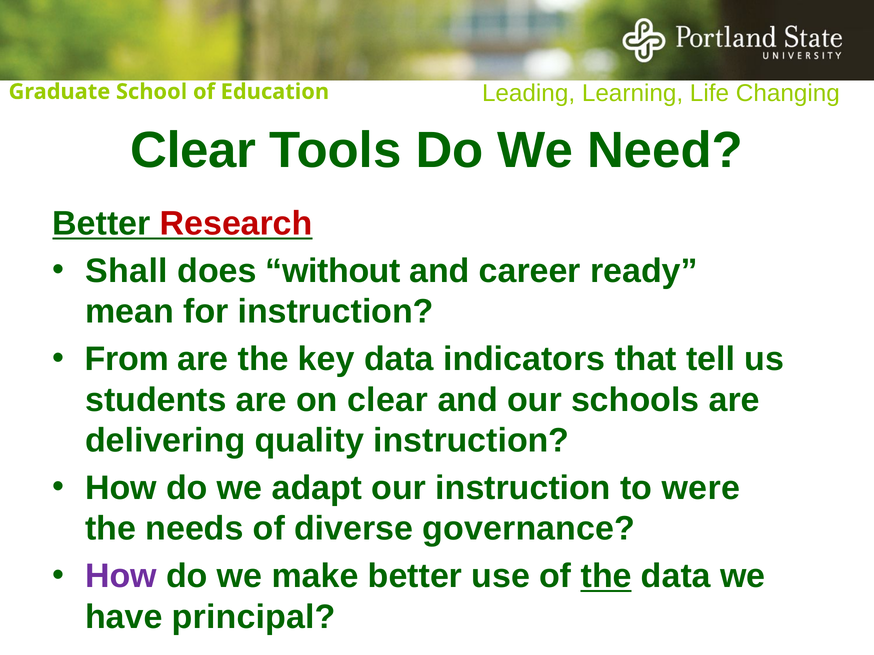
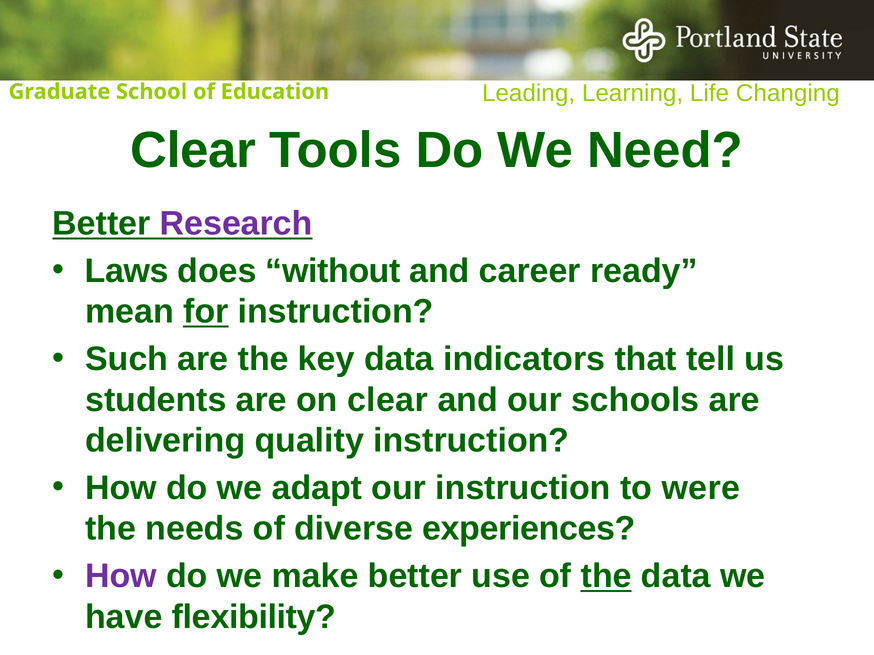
Research colour: red -> purple (236, 224)
Shall: Shall -> Laws (127, 271)
for underline: none -> present (206, 312)
From: From -> Such (127, 359)
governance: governance -> experiences (529, 529)
principal: principal -> flexibility (254, 617)
